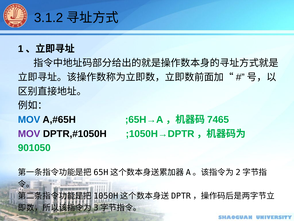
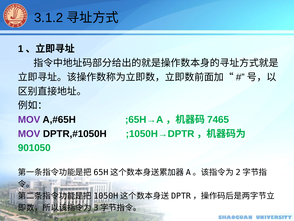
MOV colour: blue -> purple (29, 119)
